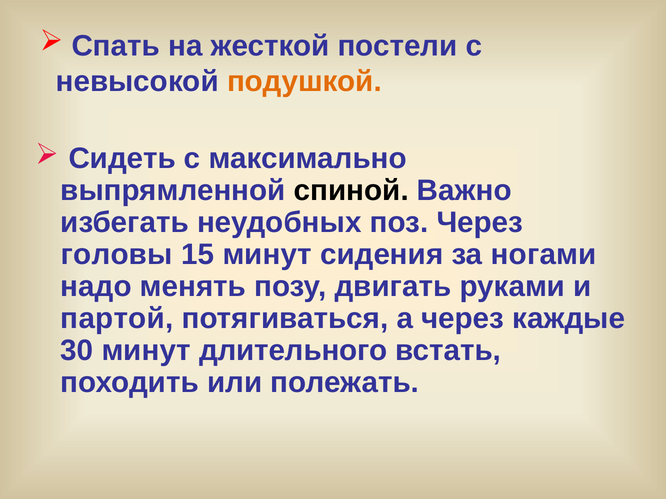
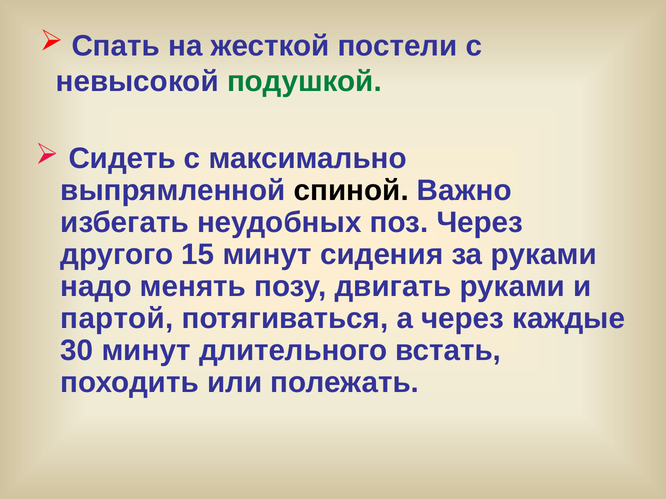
подушкой colour: orange -> green (304, 81)
головы: головы -> другого (117, 255)
за ногами: ногами -> руками (544, 255)
